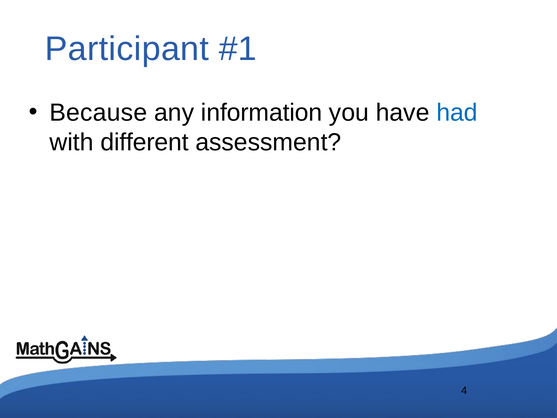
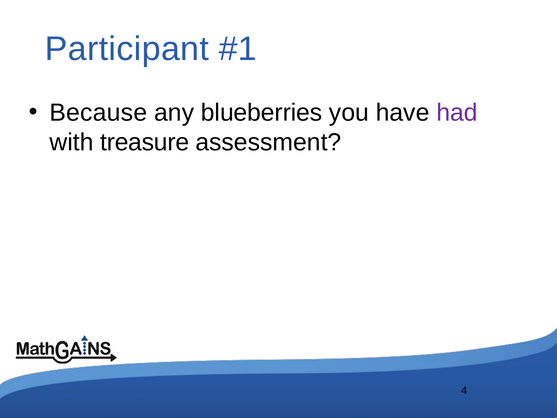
information: information -> blueberries (262, 113)
had colour: blue -> purple (457, 113)
different: different -> treasure (145, 142)
